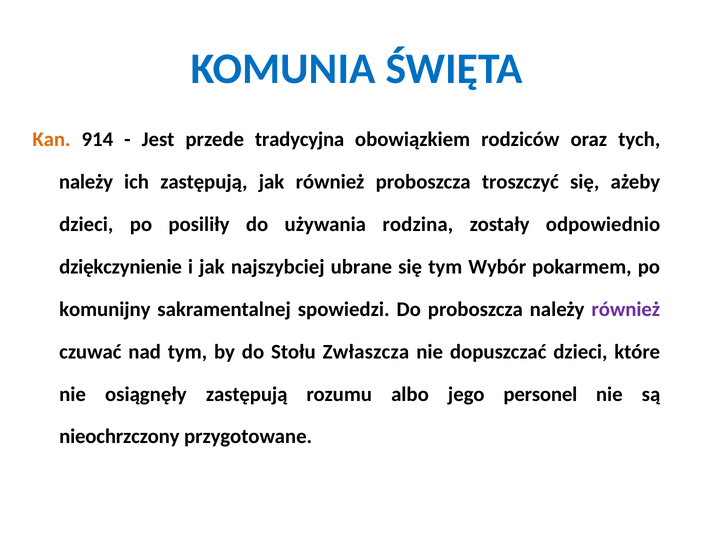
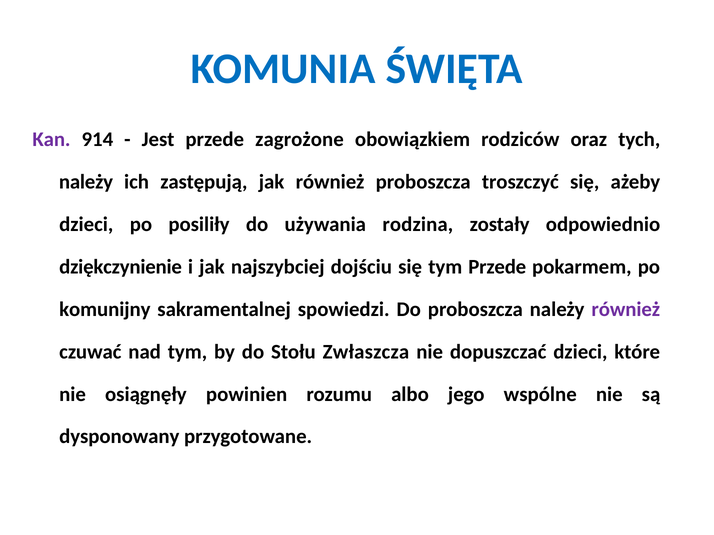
Kan colour: orange -> purple (51, 140)
tradycyjna: tradycyjna -> zagrożone (299, 140)
ubrane: ubrane -> dojściu (361, 267)
tym Wybór: Wybór -> Przede (497, 267)
osiągnęły zastępują: zastępują -> powinien (247, 395)
personel: personel -> wspólne (540, 395)
nieochrzczony: nieochrzczony -> dysponowany (119, 437)
